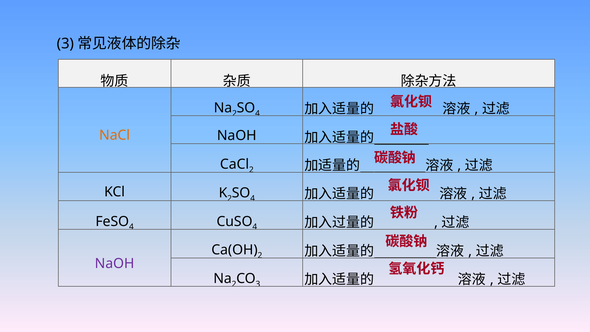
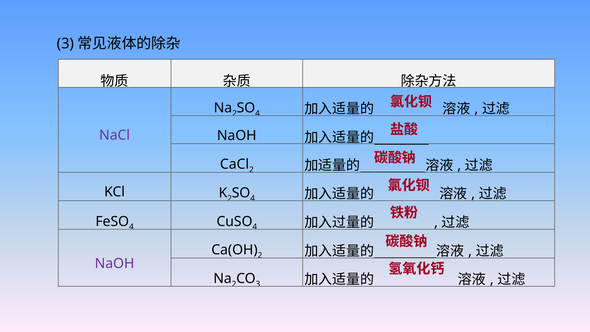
NaCl colour: orange -> purple (115, 135)
